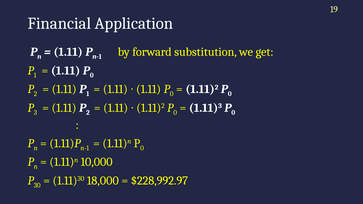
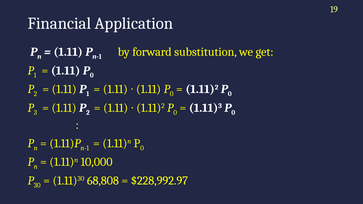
18,000: 18,000 -> 68,808 (103, 181)
